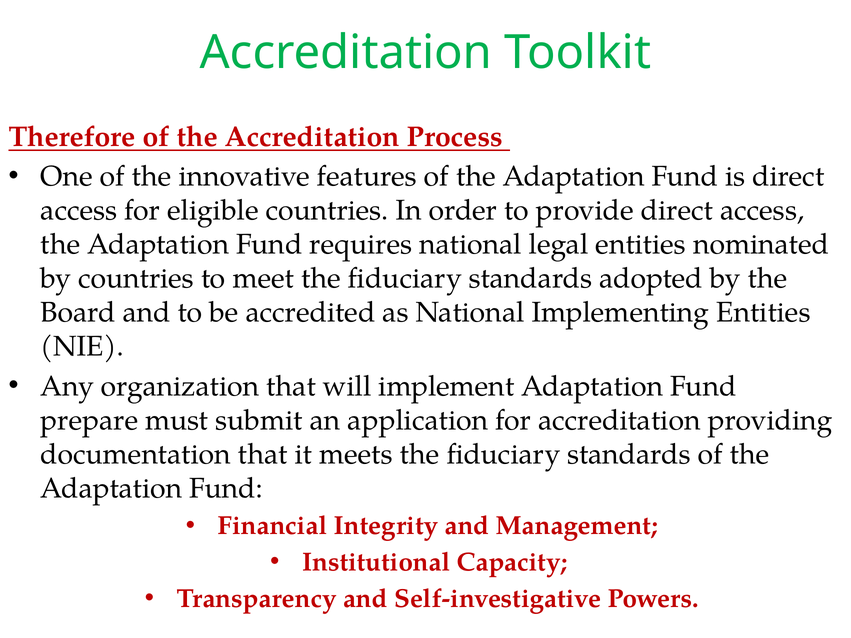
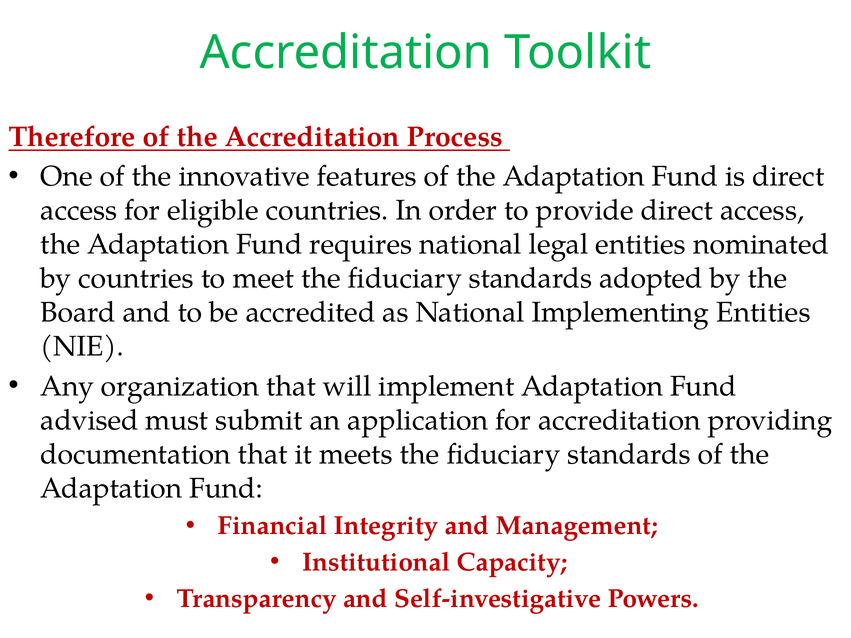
prepare: prepare -> advised (89, 420)
